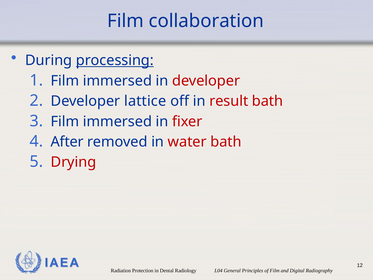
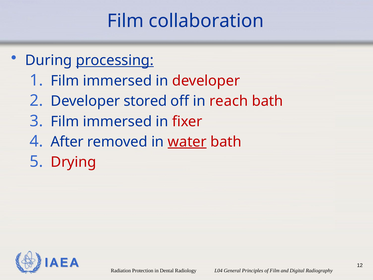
lattice: lattice -> stored (145, 101)
result: result -> reach (229, 101)
water underline: none -> present (187, 142)
